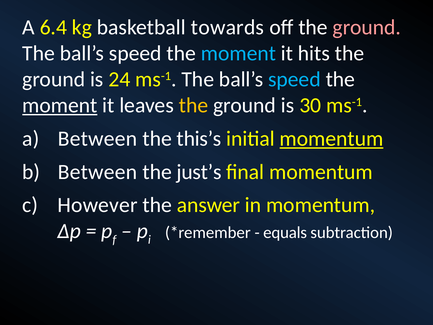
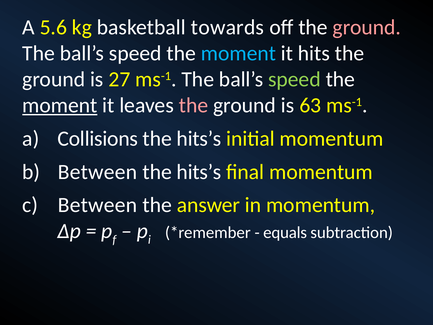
6.4: 6.4 -> 5.6 (53, 27)
24: 24 -> 27 (119, 79)
speed colour: light blue -> light green (294, 79)
the colour: yellow -> pink (193, 105)
30: 30 -> 63 (310, 105)
a Between: Between -> Collisions (98, 139)
this’s: this’s -> hits’s (199, 139)
momentum underline: present -> none (332, 139)
just’s: just’s -> hits’s (199, 172)
However: However -> Between (98, 205)
